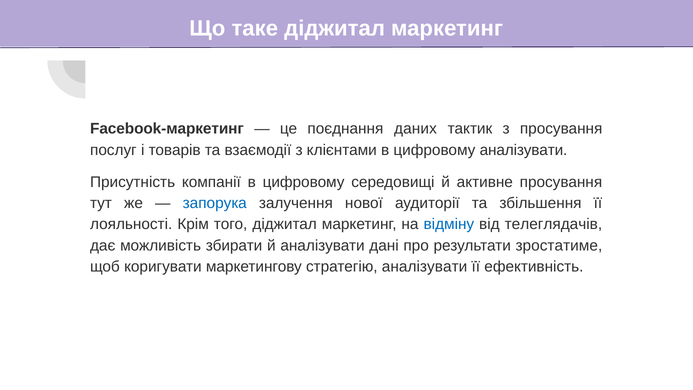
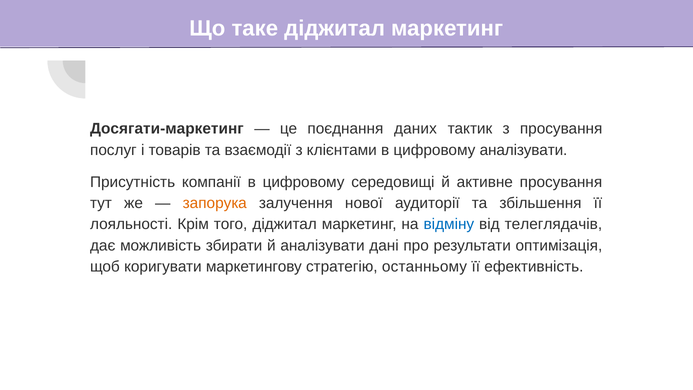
Facebook-маркетинг: Facebook-маркетинг -> Досягати-маркетинг (167, 129)
запорука colour: blue -> orange (215, 203)
зростатиме: зростатиме -> оптимізація (559, 246)
стратегію аналізувати: аналізувати -> останньому (424, 267)
